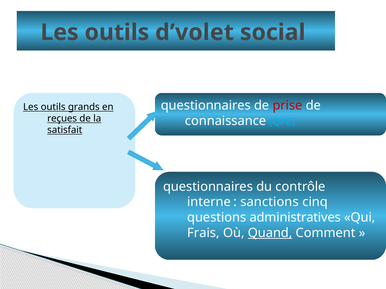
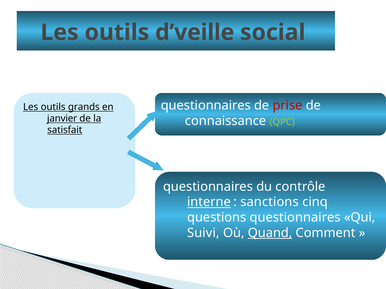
d’volet: d’volet -> d’veille (195, 32)
reçues: reçues -> janvier (62, 119)
QPC colour: light blue -> light green (282, 122)
interne underline: none -> present (209, 202)
questions administratives: administratives -> questionnaires (295, 218)
Frais: Frais -> Suivi (203, 233)
